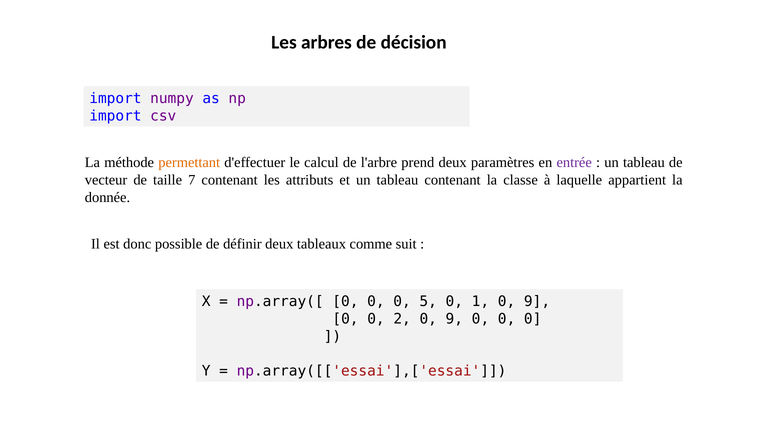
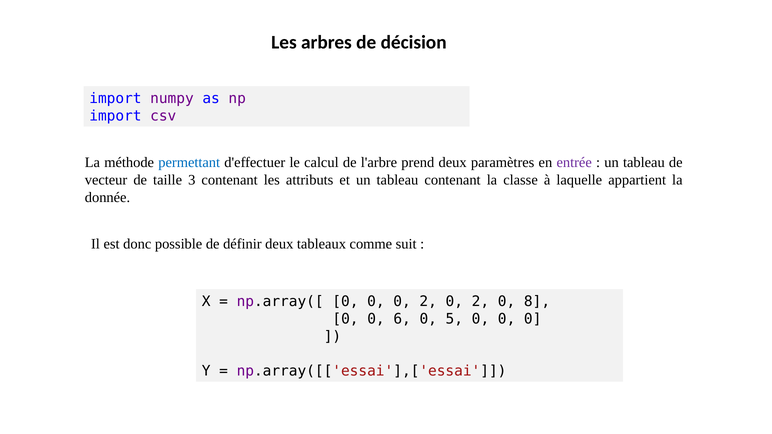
permettant colour: orange -> blue (189, 163)
7: 7 -> 3 (192, 180)
0 0 5: 5 -> 2 (428, 302)
1: 1 -> 2 (480, 302)
9: 9 -> 8 (537, 302)
2: 2 -> 6 (402, 319)
9: 9 -> 5 (454, 319)
